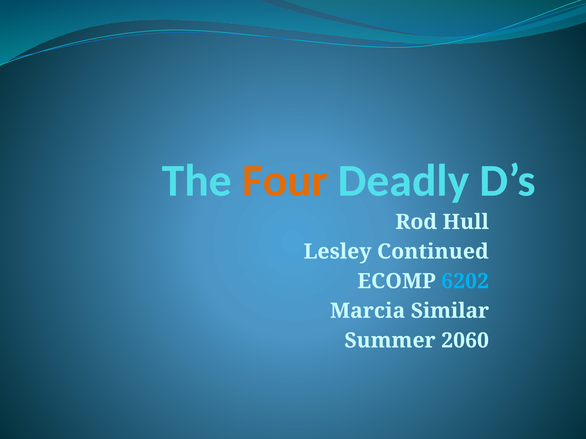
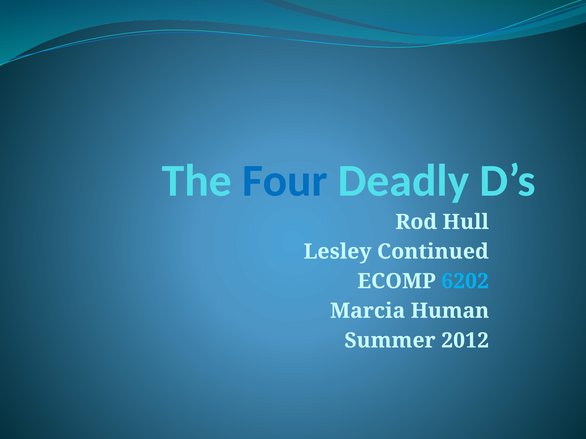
Four colour: orange -> blue (285, 181)
Similar: Similar -> Human (450, 311)
2060: 2060 -> 2012 (465, 341)
